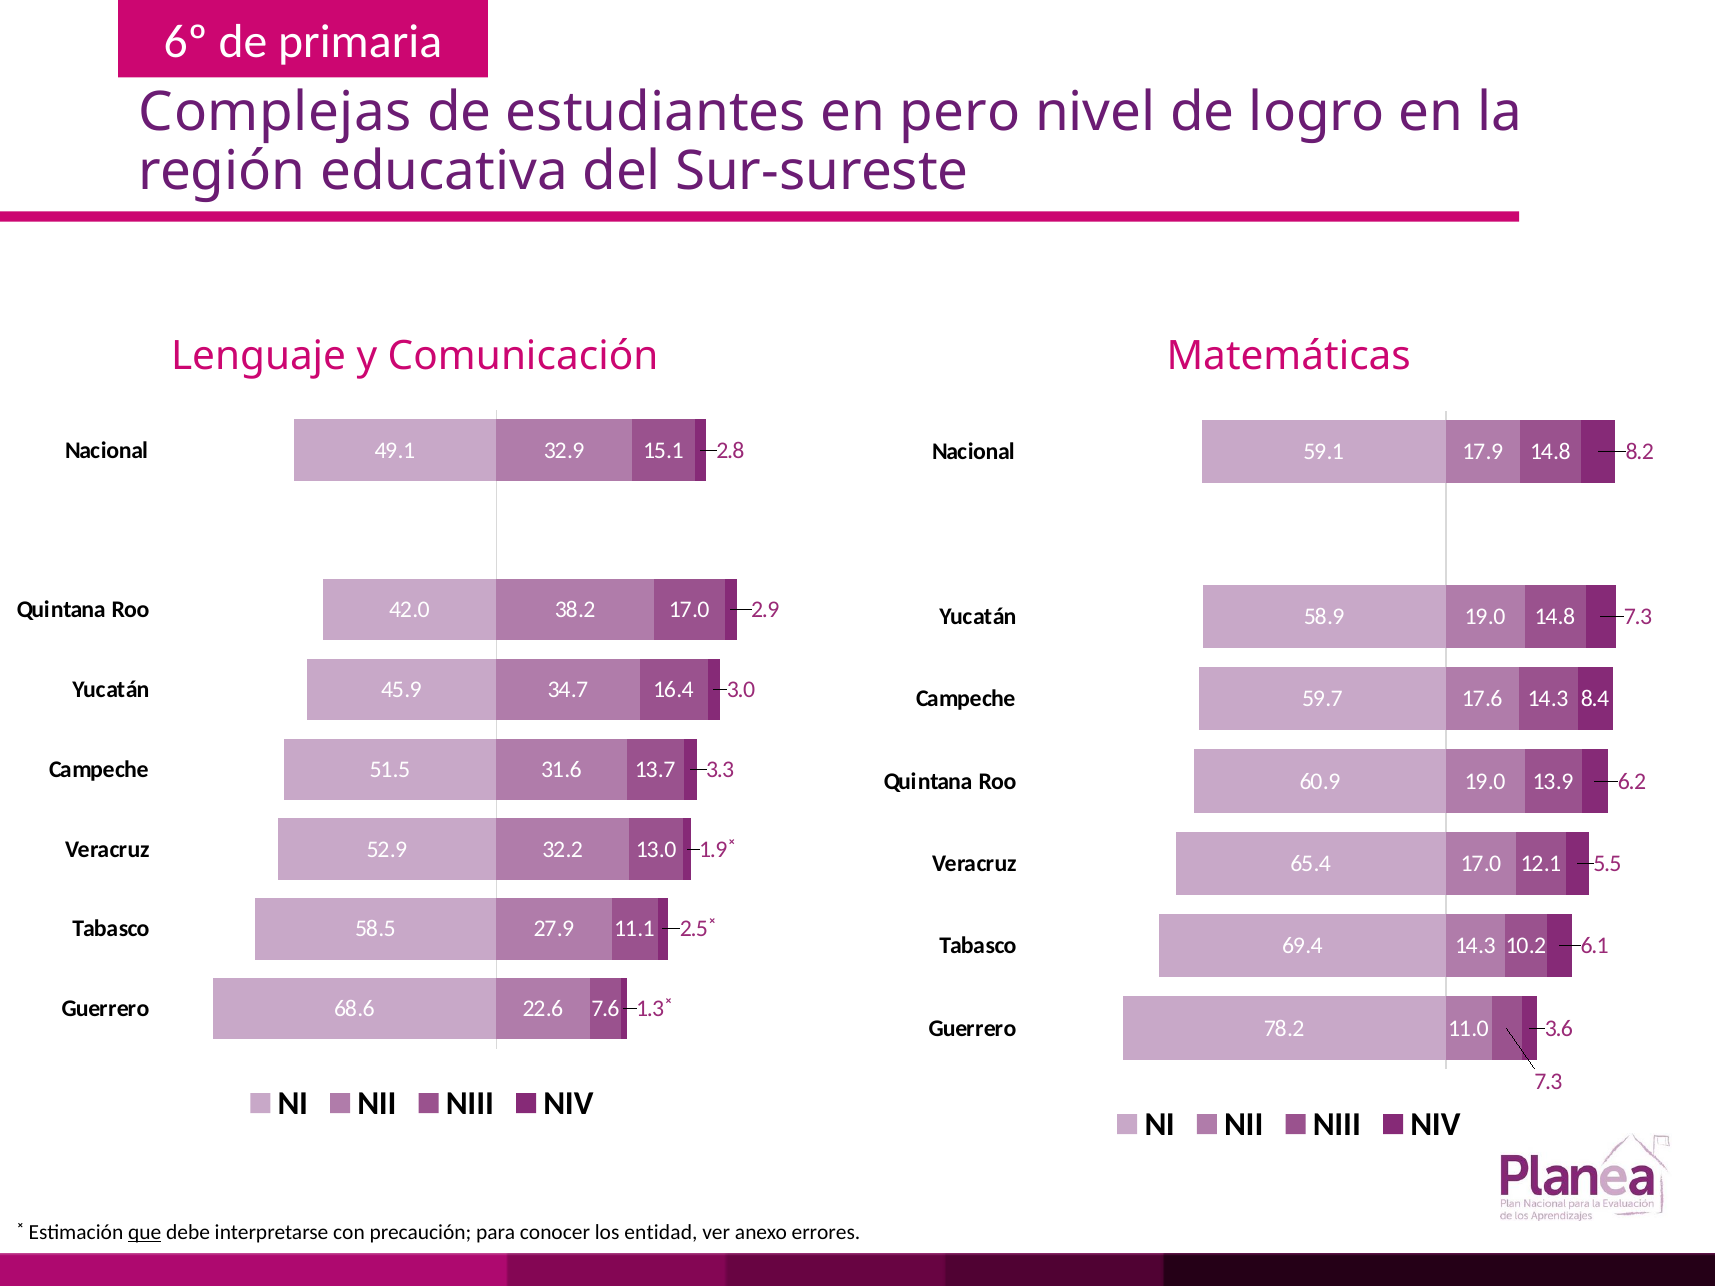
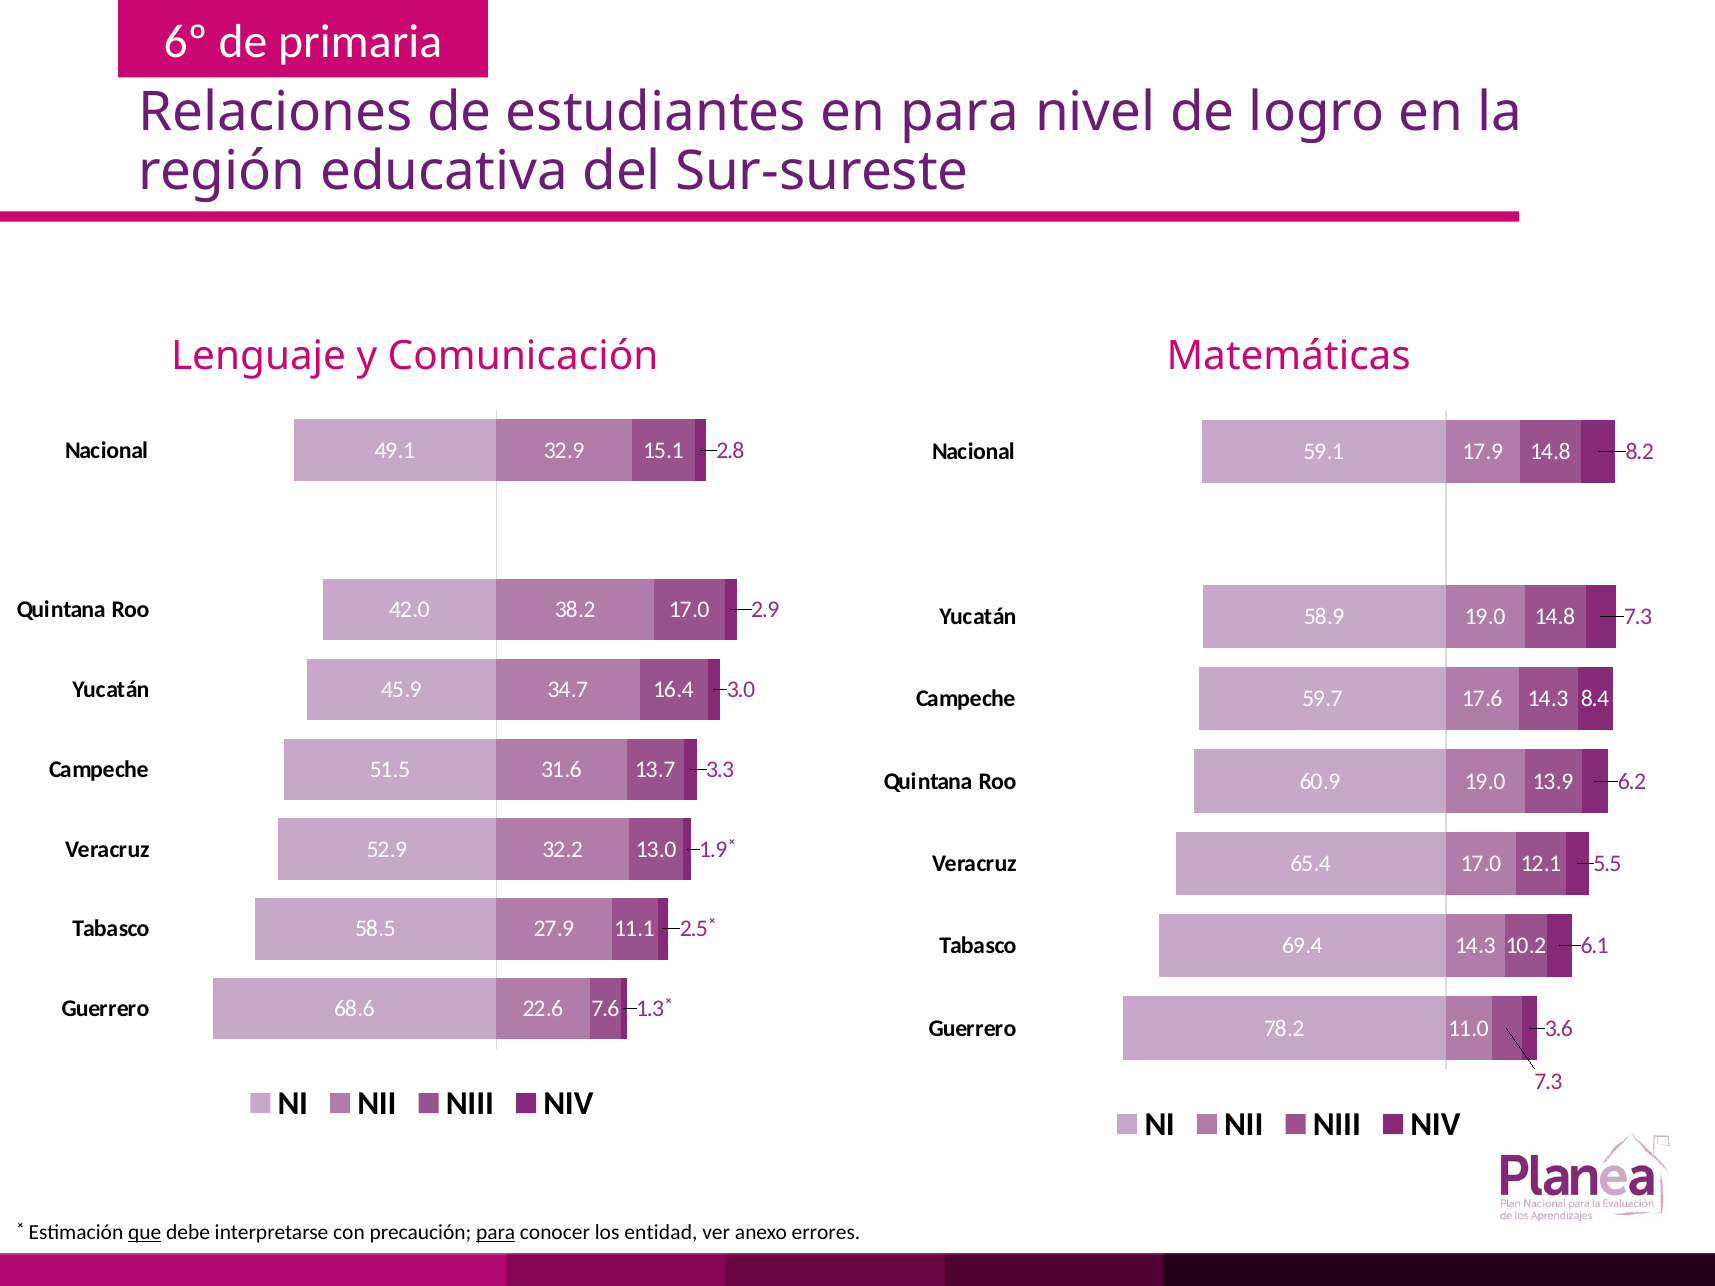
Complejas: Complejas -> Relaciones (276, 112)
en pero: pero -> para (960, 112)
para underline: none -> present (496, 1233)
